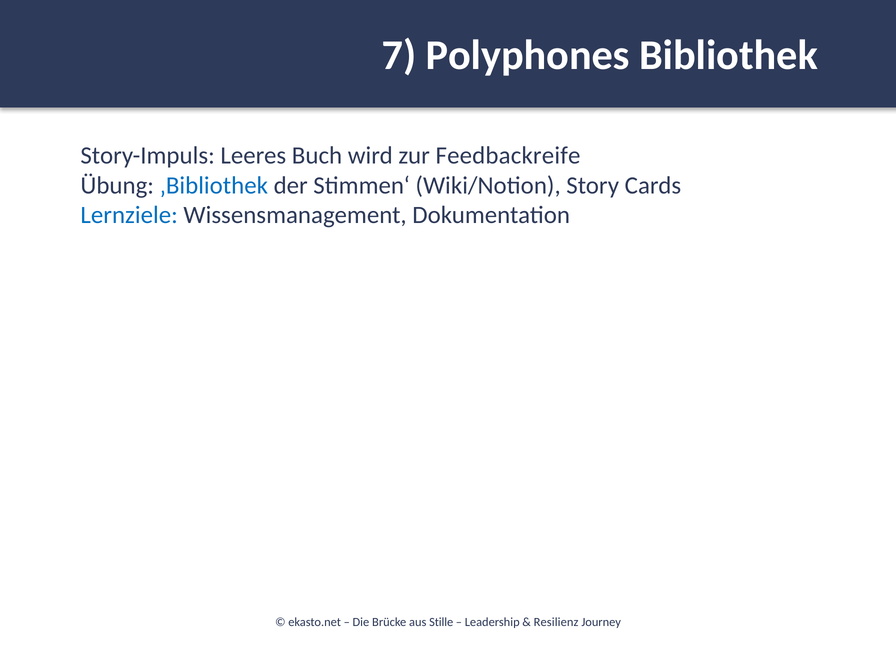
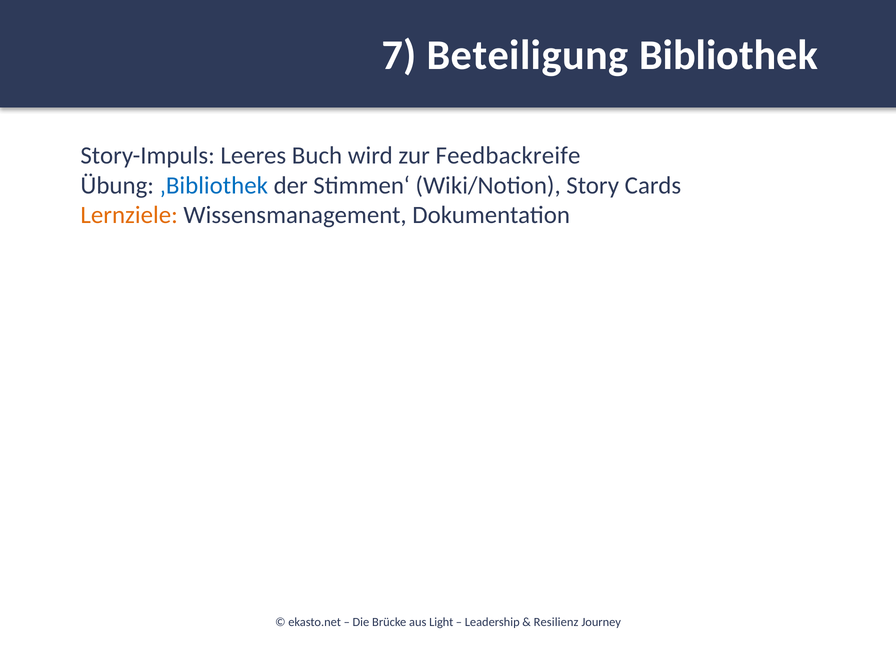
Polyphones: Polyphones -> Beteiligung (528, 55)
Lernziele colour: blue -> orange (129, 215)
Stille: Stille -> Light (441, 622)
